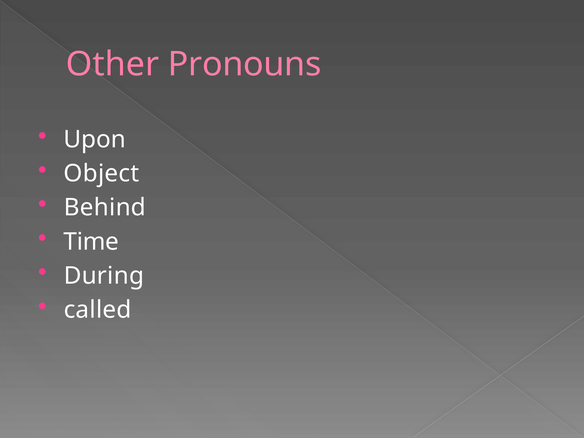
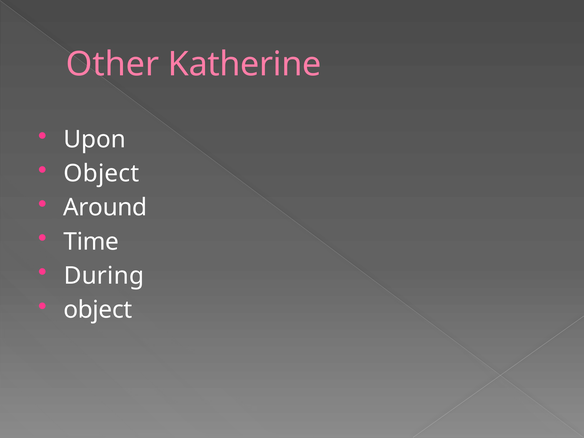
Pronouns: Pronouns -> Katherine (245, 64)
Behind: Behind -> Around (105, 208)
called: called -> object (98, 310)
